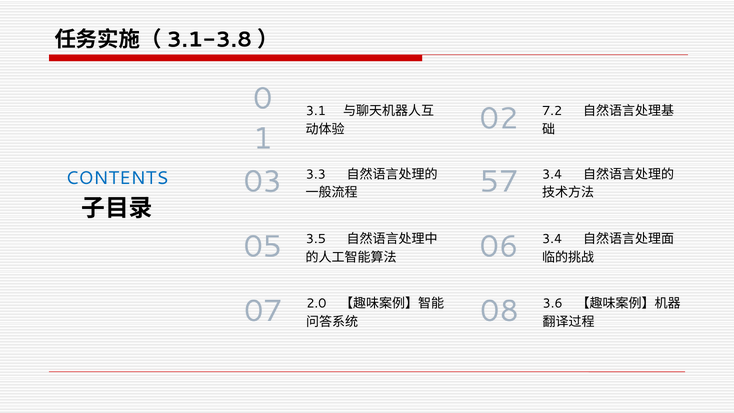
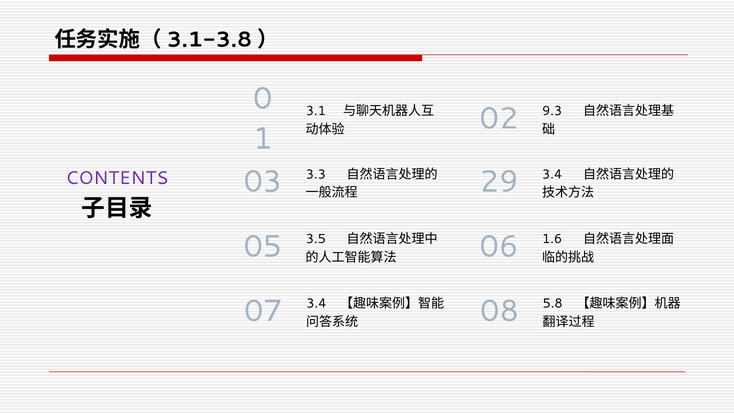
7.2: 7.2 -> 9.3 (552, 111)
CONTENTS colour: blue -> purple (117, 178)
57: 57 -> 29 (499, 182)
06 3.4: 3.4 -> 1.6 (552, 239)
07 2.0: 2.0 -> 3.4 (316, 303)
3.6: 3.6 -> 5.8 (553, 303)
